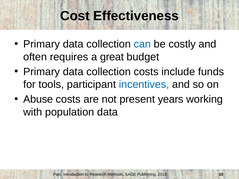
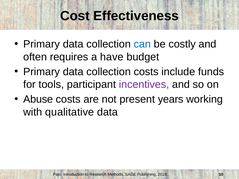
great: great -> have (112, 57)
incentives colour: blue -> purple (144, 85)
population: population -> qualitative (70, 112)
